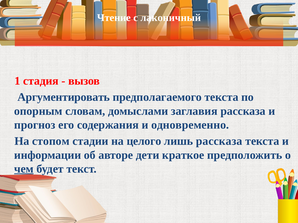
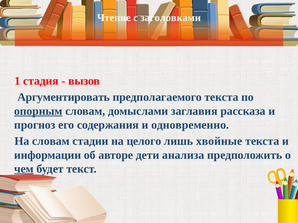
лаконичный: лаконичный -> заголовками (171, 18)
опорным underline: none -> present (38, 111)
На стопом: стопом -> словам (51, 141)
лишь рассказа: рассказа -> хвойные (219, 141)
краткое: краткое -> анализа (183, 155)
